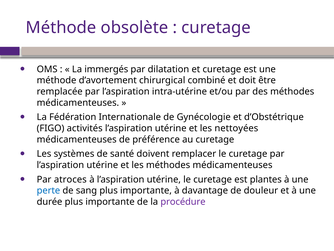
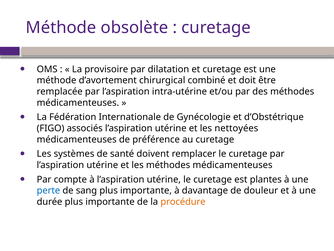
immergés: immergés -> provisoire (106, 69)
activités: activités -> associés (85, 128)
atroces: atroces -> compte (70, 179)
procédure colour: purple -> orange (183, 201)
